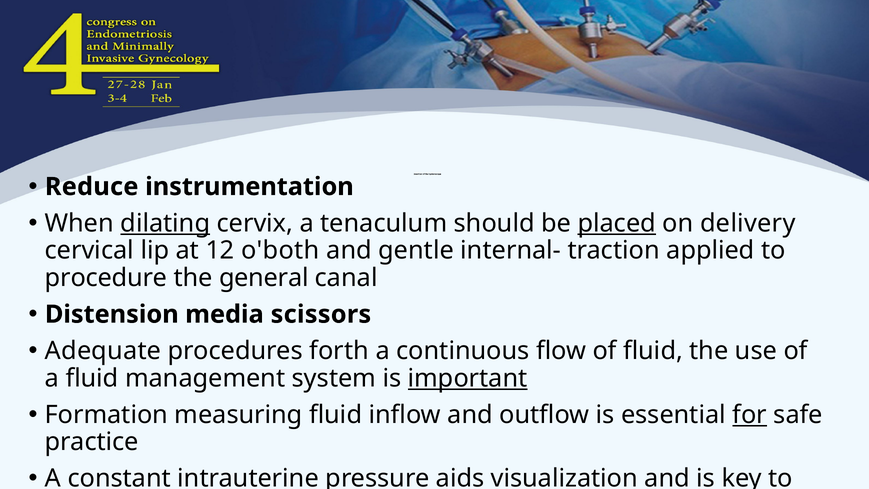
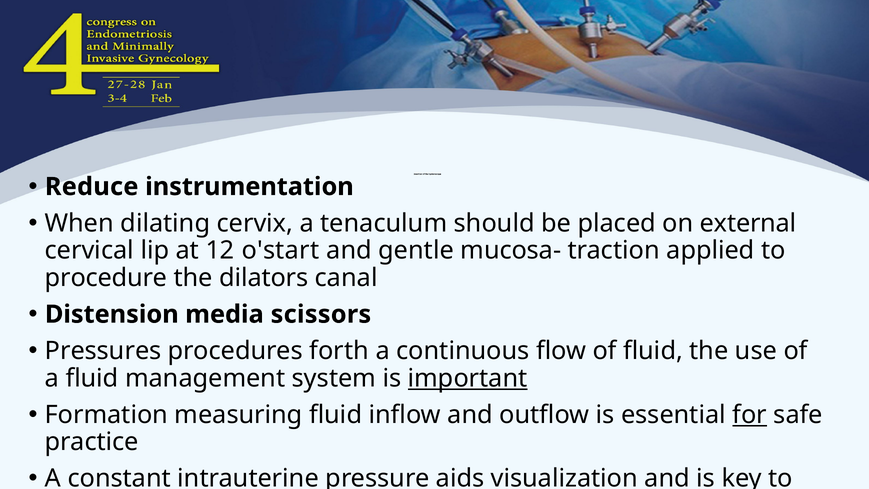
dilating underline: present -> none (165, 223)
placed underline: present -> none (617, 223)
delivery: delivery -> external (748, 223)
o'both: o'both -> o'start (280, 250)
internal-: internal- -> mucosa- (511, 250)
general: general -> dilators (264, 278)
Adequate: Adequate -> Pressures (103, 351)
